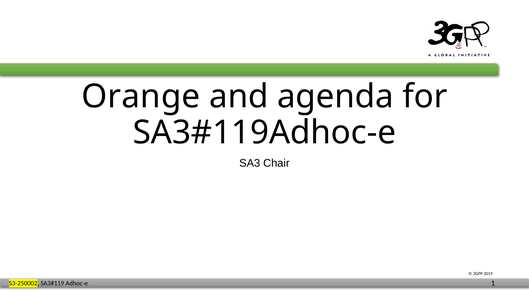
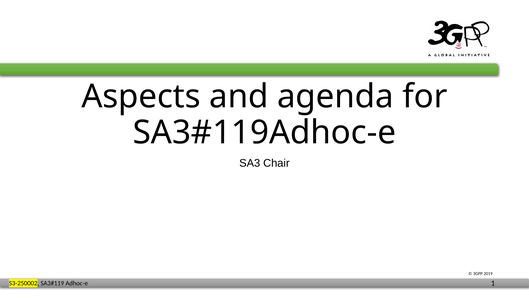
Orange: Orange -> Aspects (141, 97)
